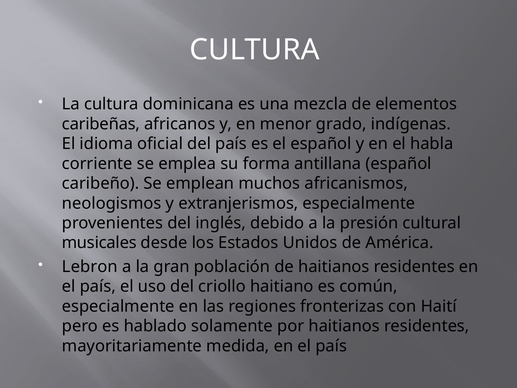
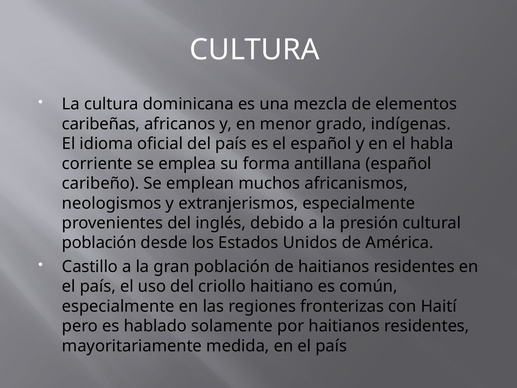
musicales: musicales -> población (99, 243)
Lebron: Lebron -> Castillo (90, 267)
